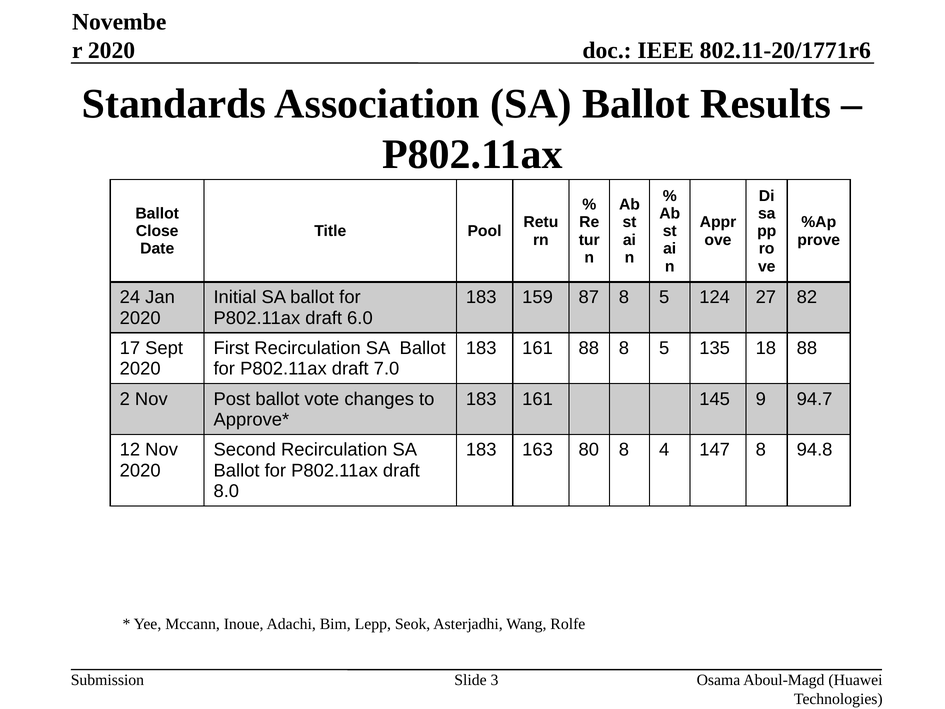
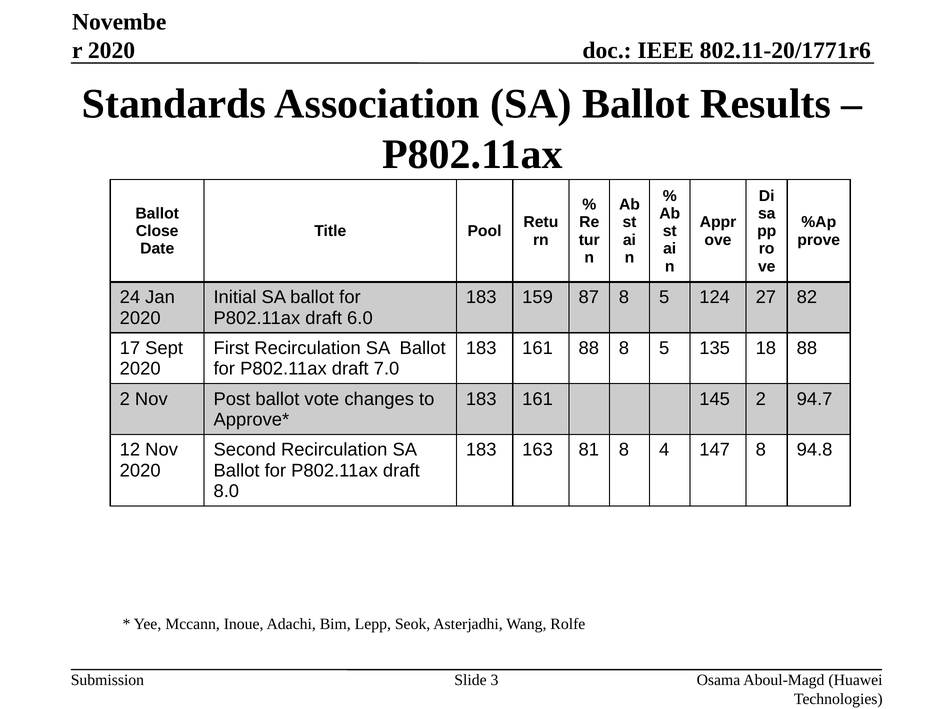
145 9: 9 -> 2 (761, 399)
80: 80 -> 81 (589, 450)
